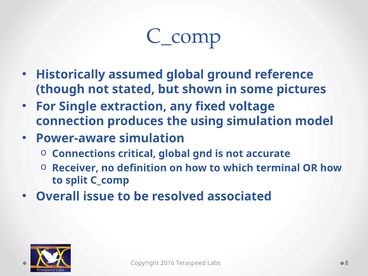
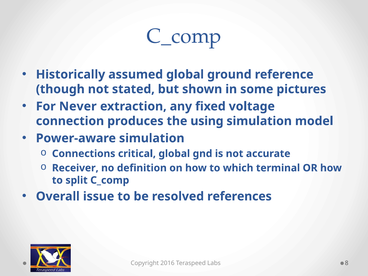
Single: Single -> Never (78, 106)
associated: associated -> references (239, 196)
